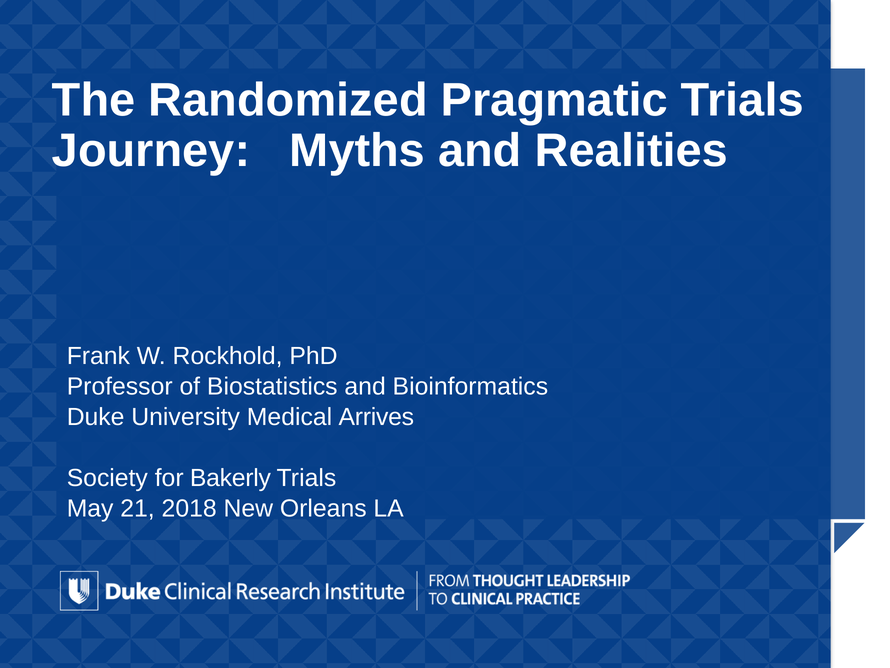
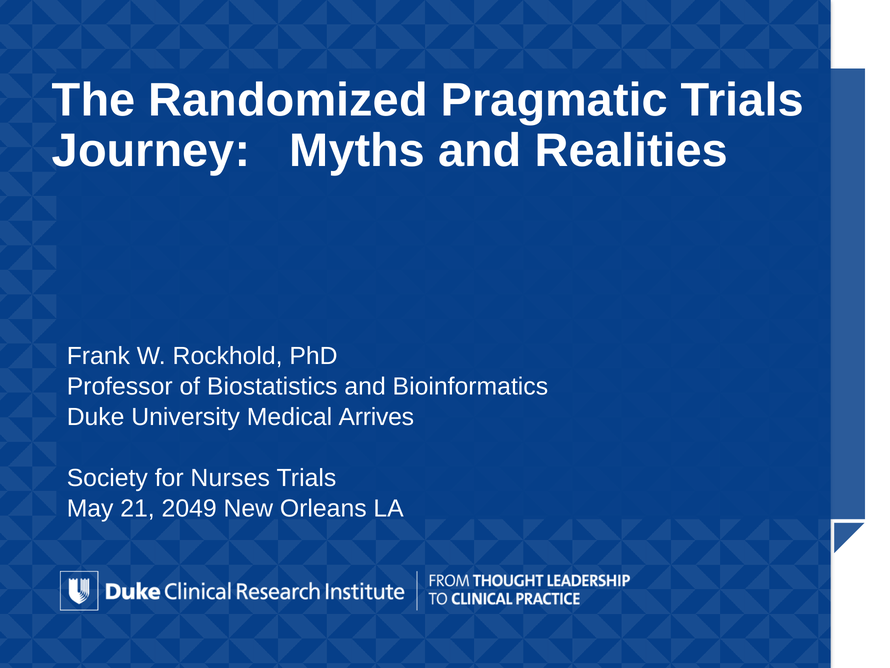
Bakerly: Bakerly -> Nurses (230, 478)
2018: 2018 -> 2049 (189, 508)
